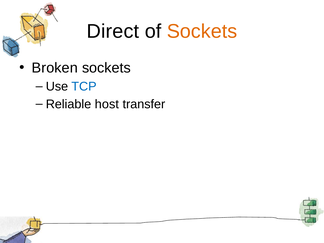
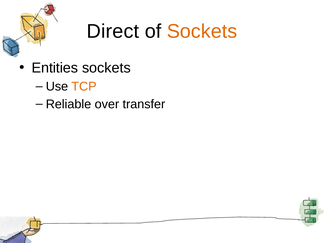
Broken: Broken -> Entities (55, 68)
TCP colour: blue -> orange (84, 87)
host: host -> over (107, 104)
